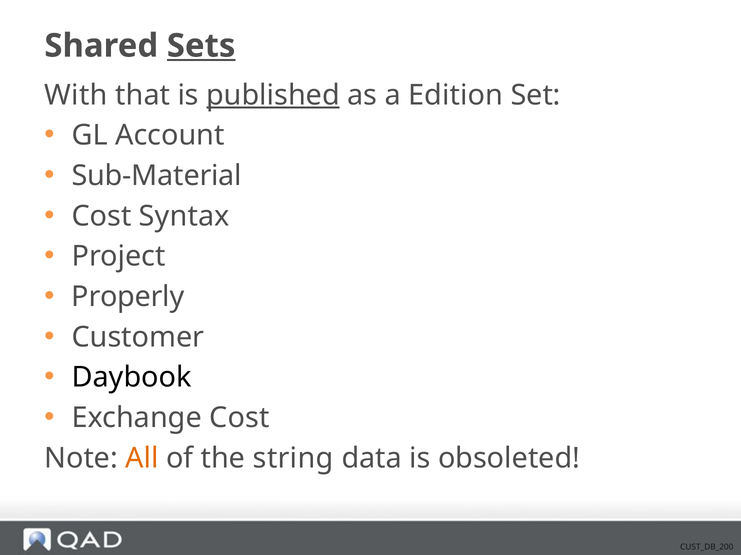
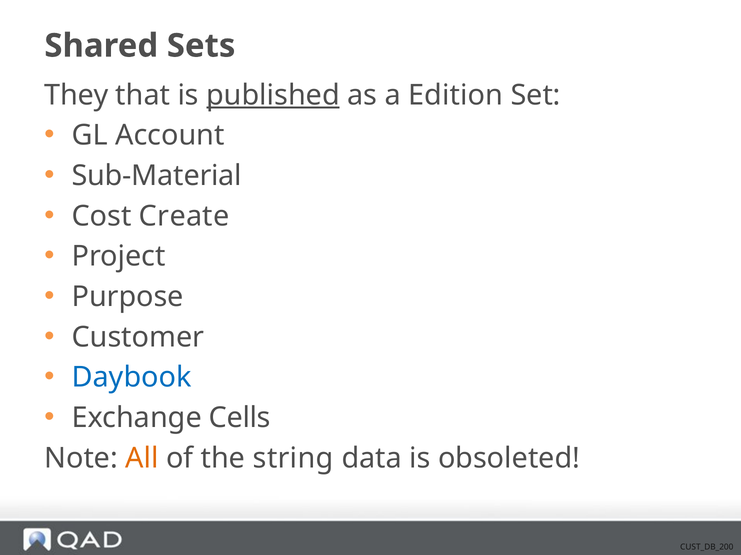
Sets underline: present -> none (201, 46)
With: With -> They (76, 95)
Syntax: Syntax -> Create (184, 216)
Properly: Properly -> Purpose (128, 297)
Daybook colour: black -> blue (132, 378)
Exchange Cost: Cost -> Cells (240, 418)
